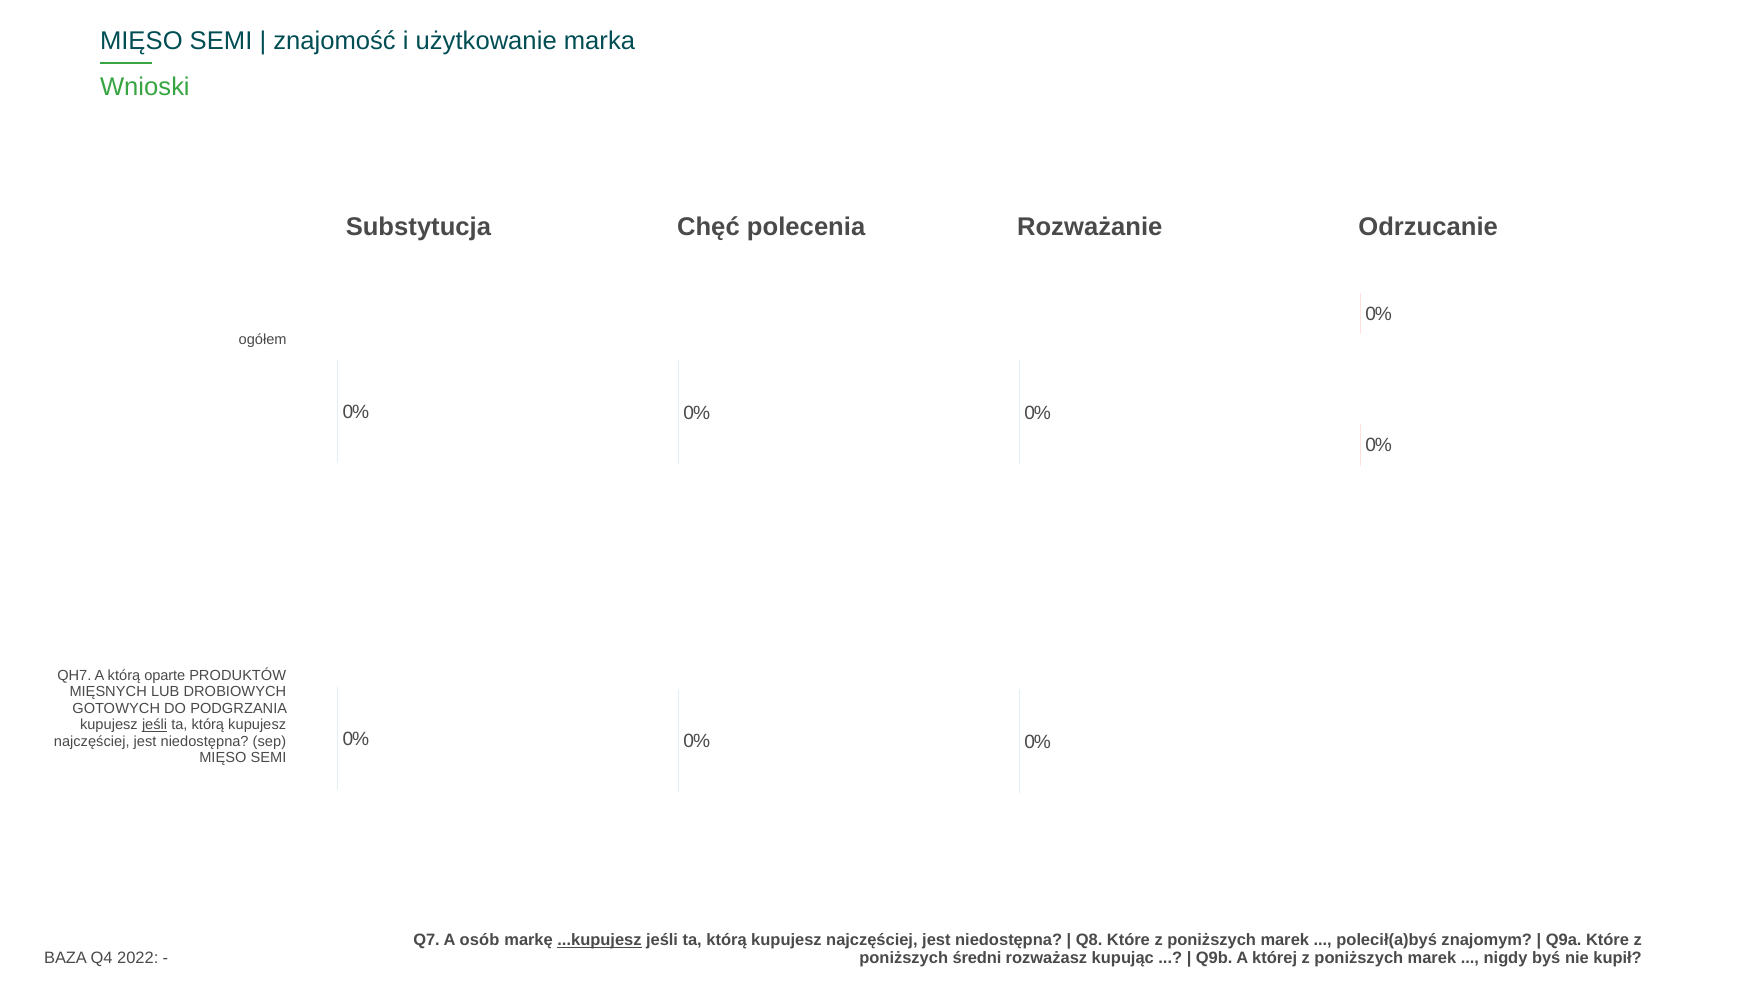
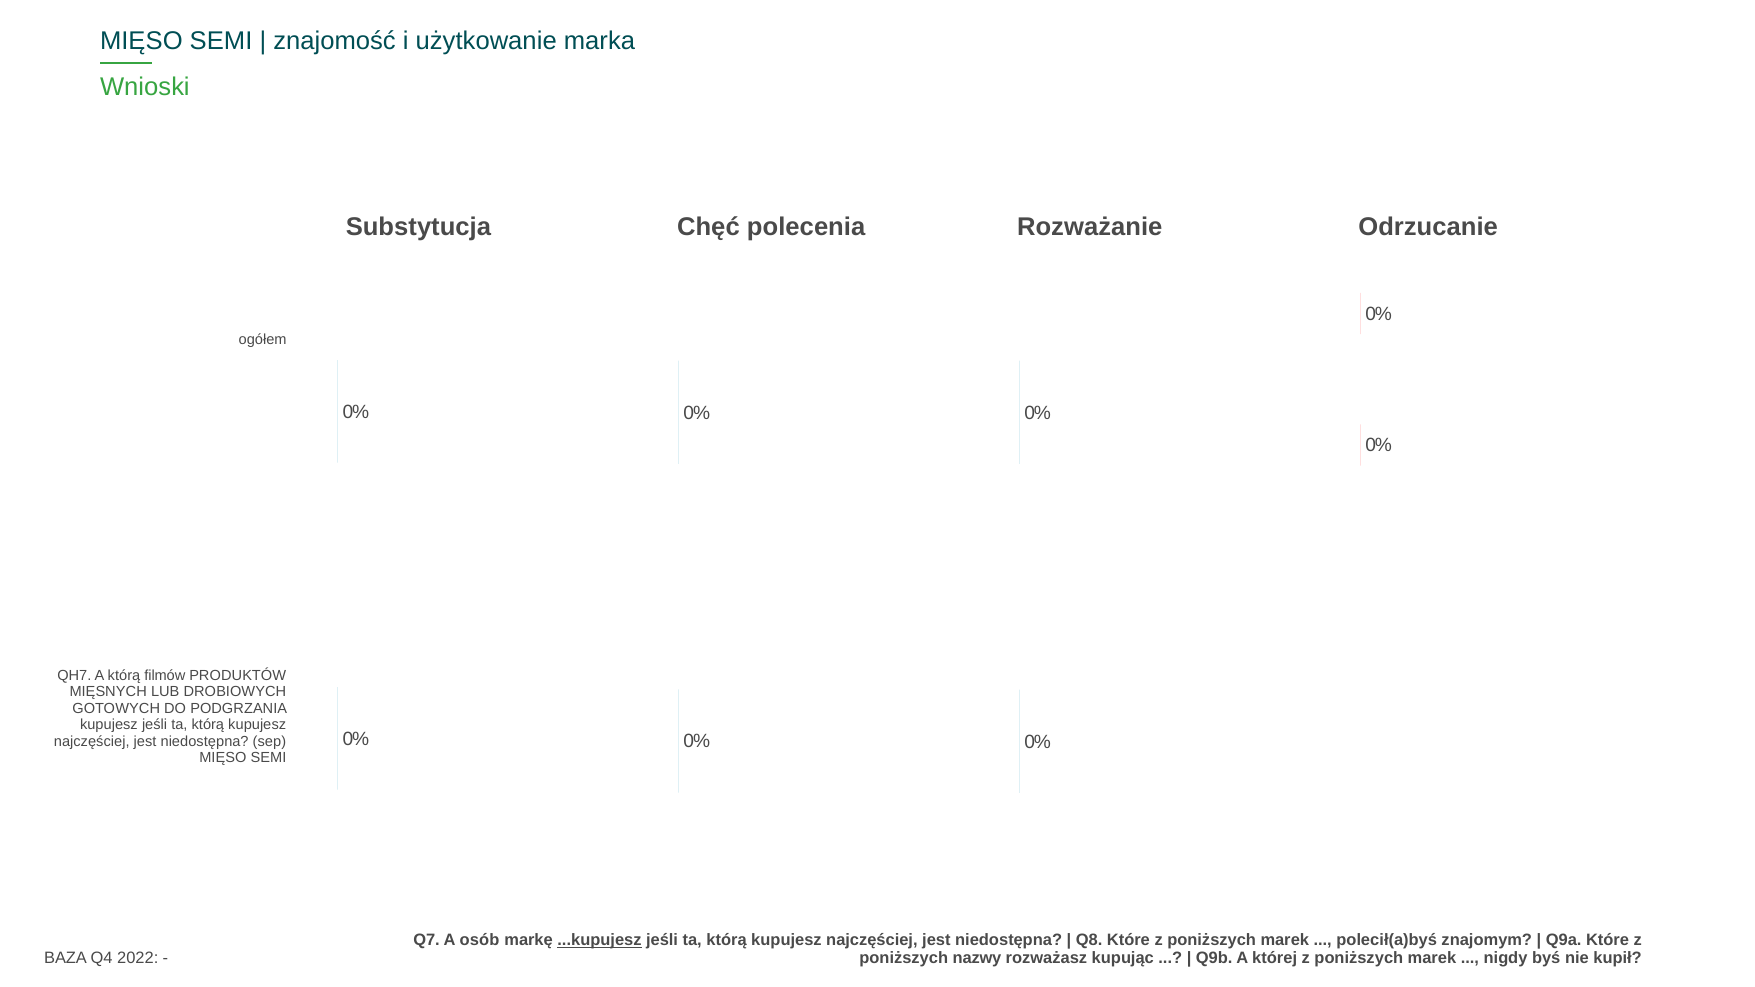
oparte: oparte -> filmów (165, 675)
jeśli underline: present -> none (155, 725)
średni: średni -> nazwy (977, 958)
